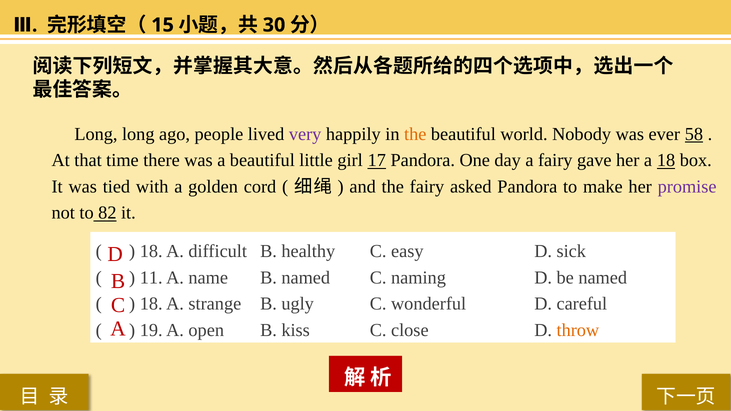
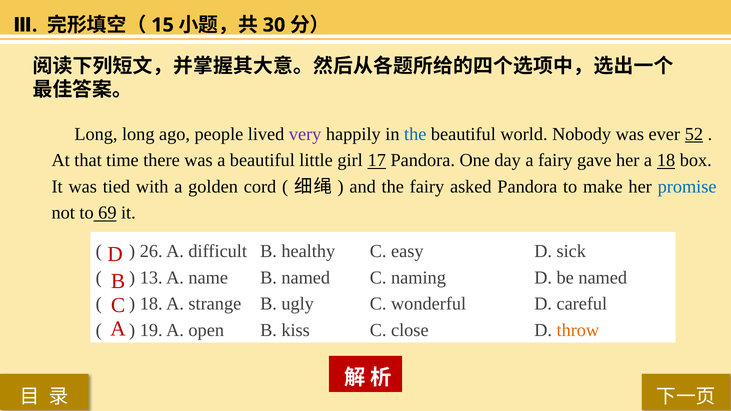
the colour: orange -> blue (415, 134)
58: 58 -> 52 (694, 134)
promise colour: purple -> blue (687, 187)
82: 82 -> 69 (107, 213)
18: 18 -> 26 (151, 251)
11: 11 -> 13 (151, 278)
